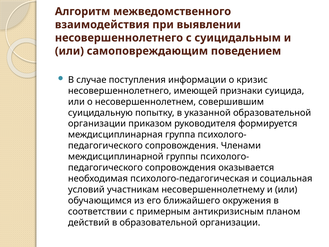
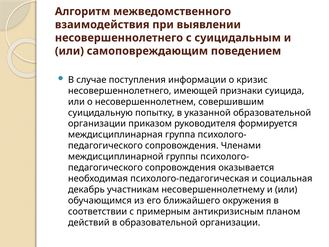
условий: условий -> декабрь (86, 189)
